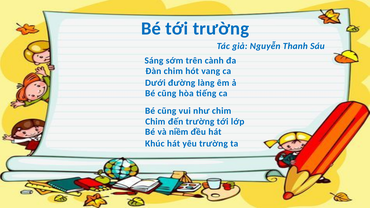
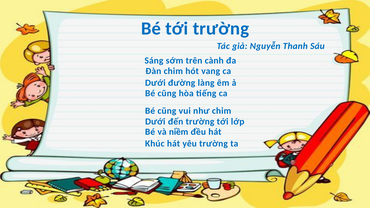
Chim: Chim -> Dưới (155, 122)
